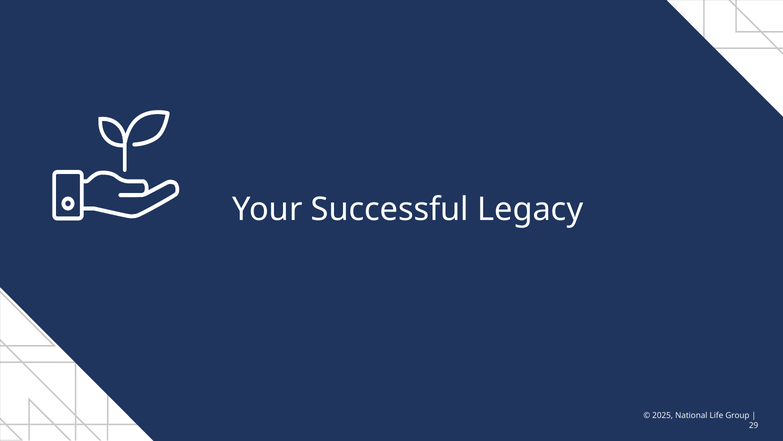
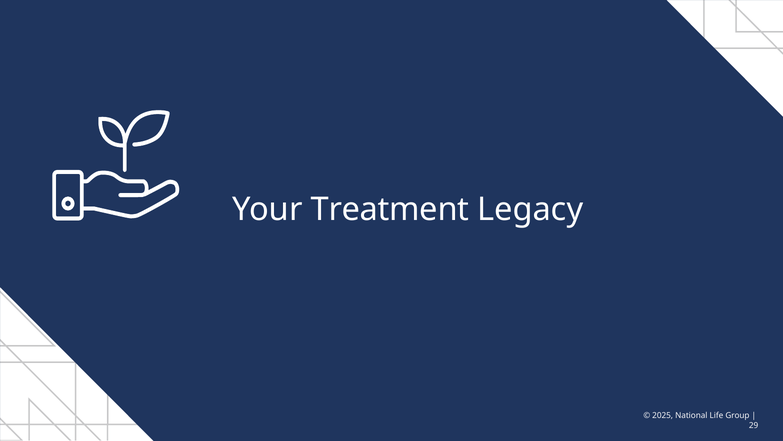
Successful: Successful -> Treatment (390, 209)
